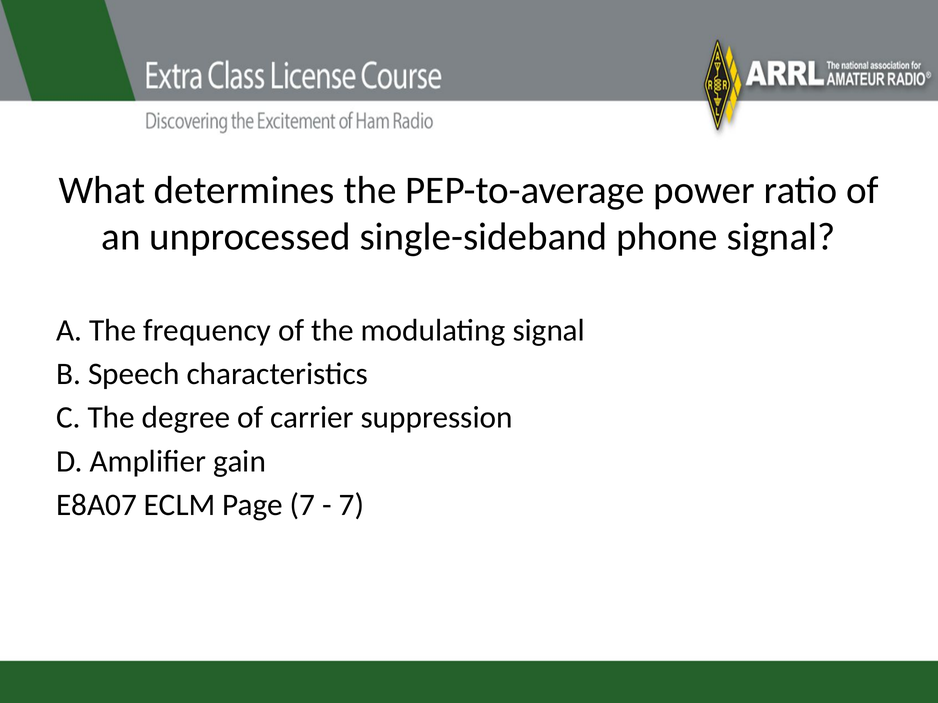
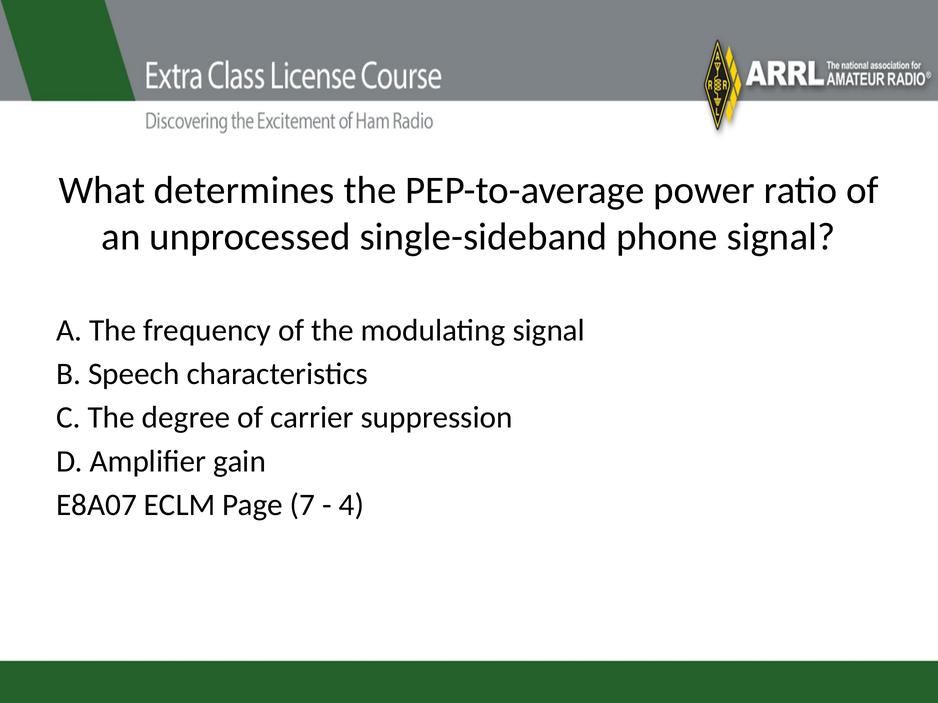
7: 7 -> 4 (352, 505)
